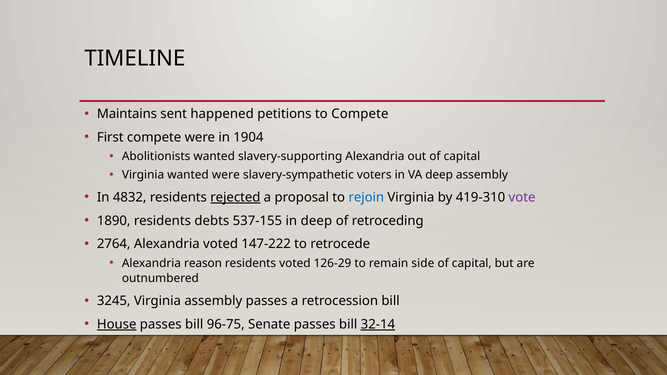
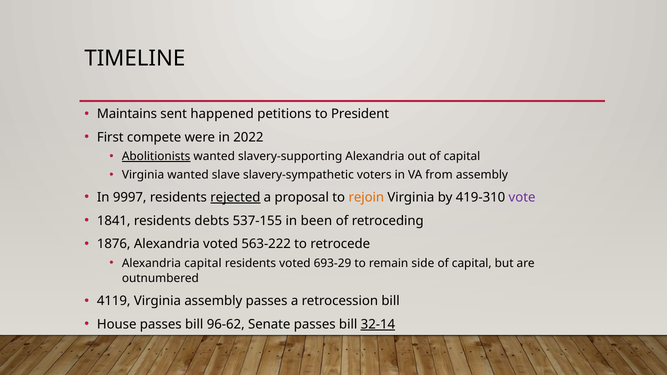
to Compete: Compete -> President (360, 114)
1904: 1904 -> 2022 (248, 137)
Abolitionists underline: none -> present (156, 156)
wanted were: were -> slave (226, 175)
VA deep: deep -> from (439, 175)
4832: 4832 -> 9997 (130, 198)
rejoin colour: blue -> orange (366, 198)
1890: 1890 -> 1841 (114, 221)
in deep: deep -> been (316, 221)
2764: 2764 -> 1876 (114, 244)
147-222: 147-222 -> 563-222 (266, 244)
Alexandria reason: reason -> capital (203, 263)
126-29: 126-29 -> 693-29 (333, 263)
3245: 3245 -> 4119 (114, 301)
House underline: present -> none (117, 325)
96-75: 96-75 -> 96-62 (226, 325)
